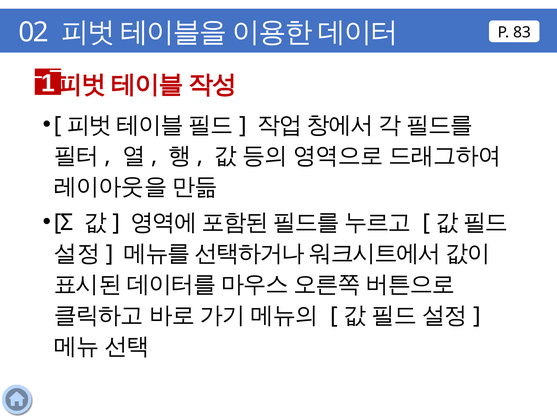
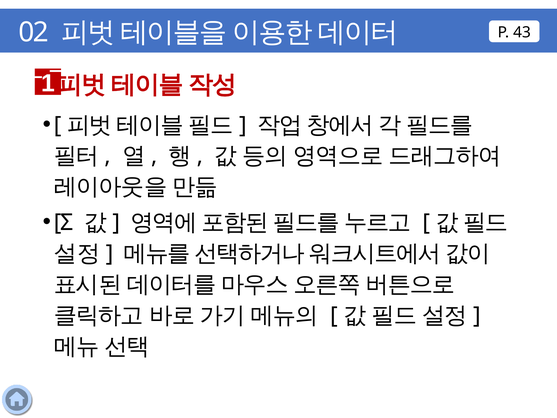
83: 83 -> 43 (522, 32)
